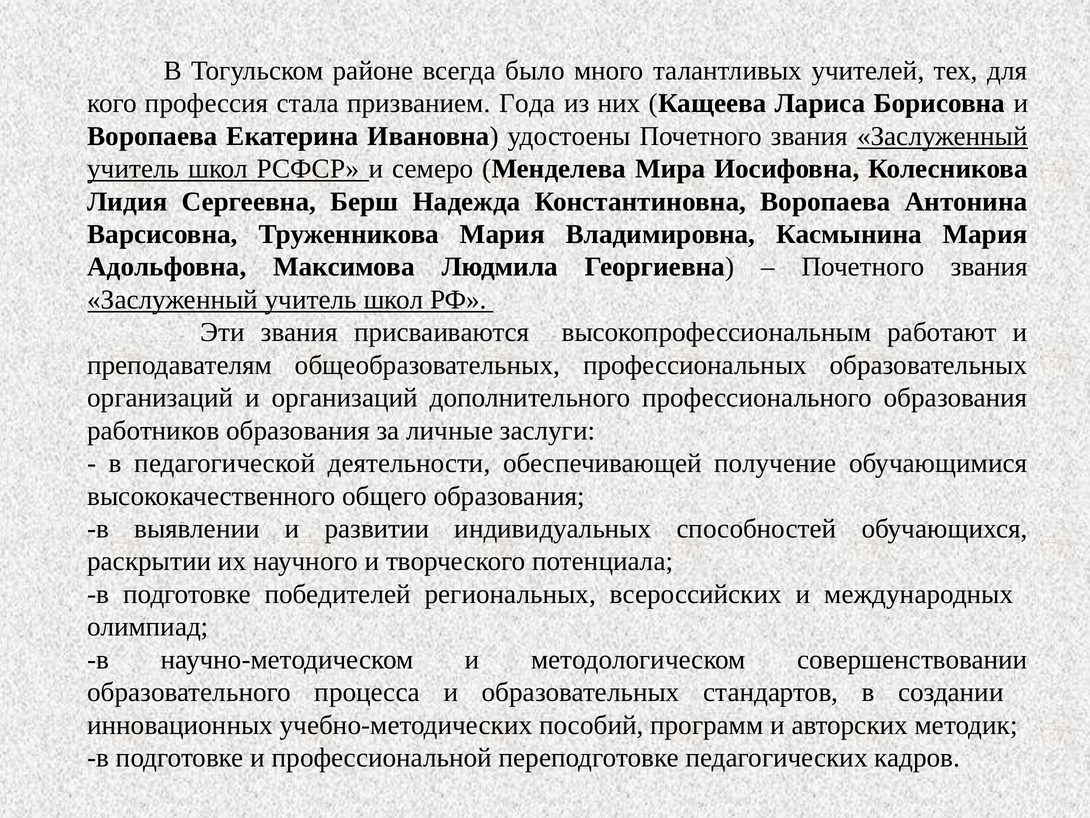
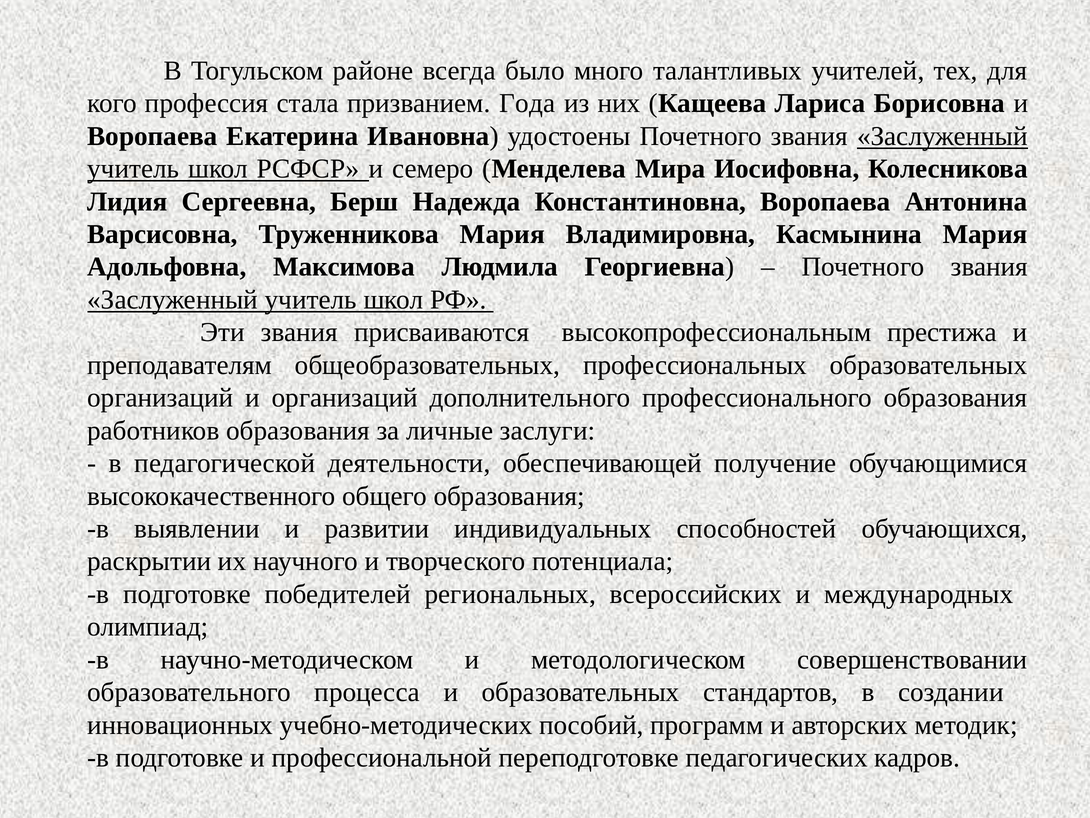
работают: работают -> престижа (942, 332)
